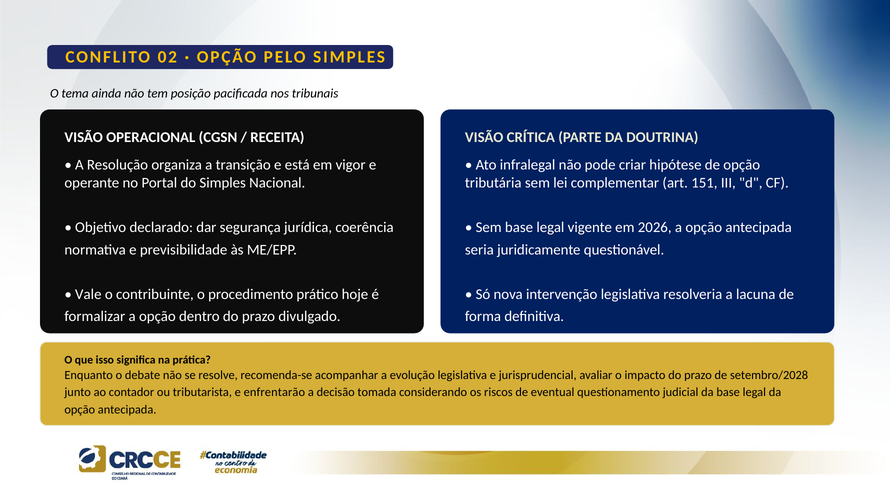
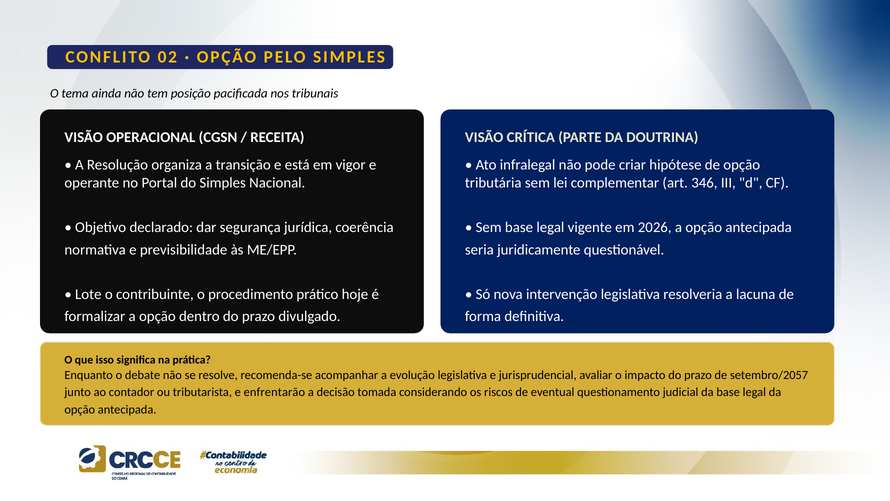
151: 151 -> 346 (704, 183)
Vale: Vale -> Lote (88, 294)
setembro/2028: setembro/2028 -> setembro/2057 (769, 375)
